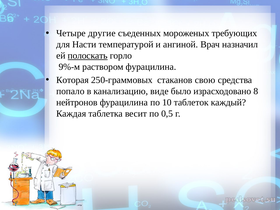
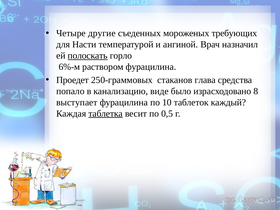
9%-м: 9%-м -> 6%-м (69, 67)
Которая: Которая -> Проедет (73, 80)
свою: свою -> глава (205, 80)
нейтронов: нейтронов -> выступает (77, 102)
таблетка underline: none -> present (106, 114)
